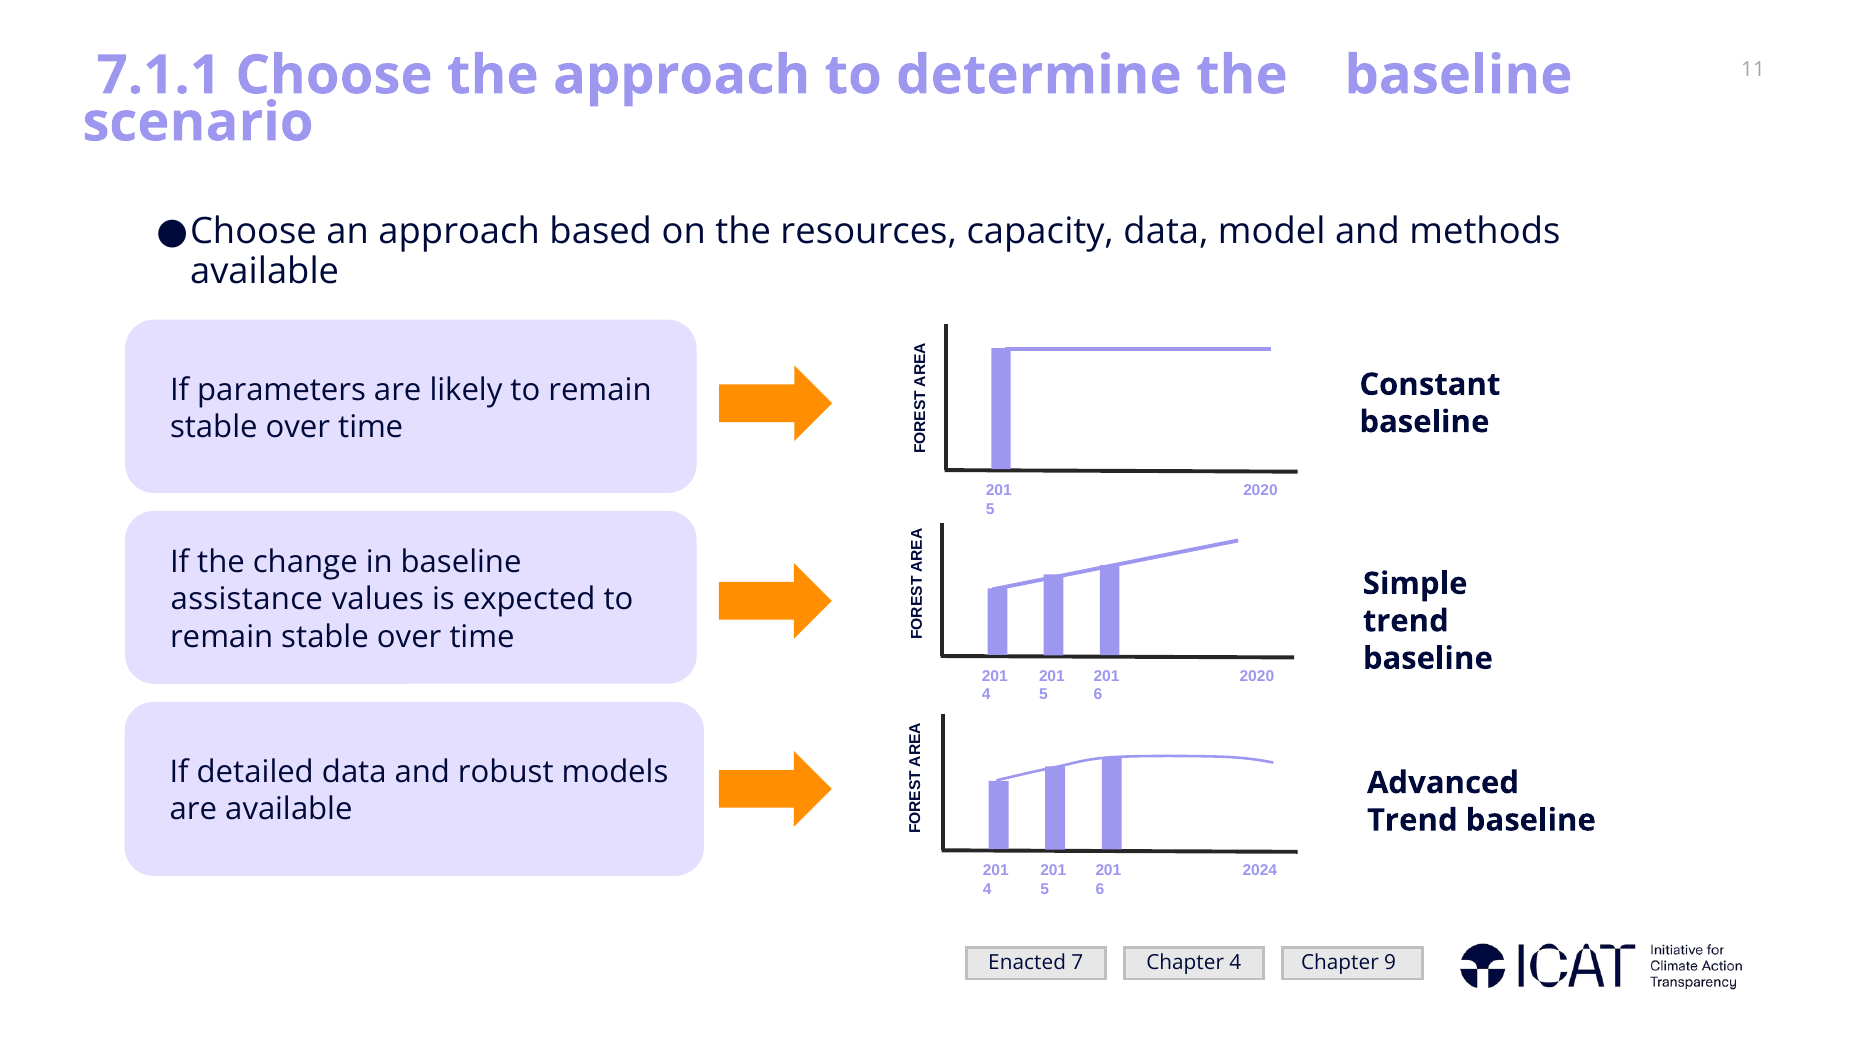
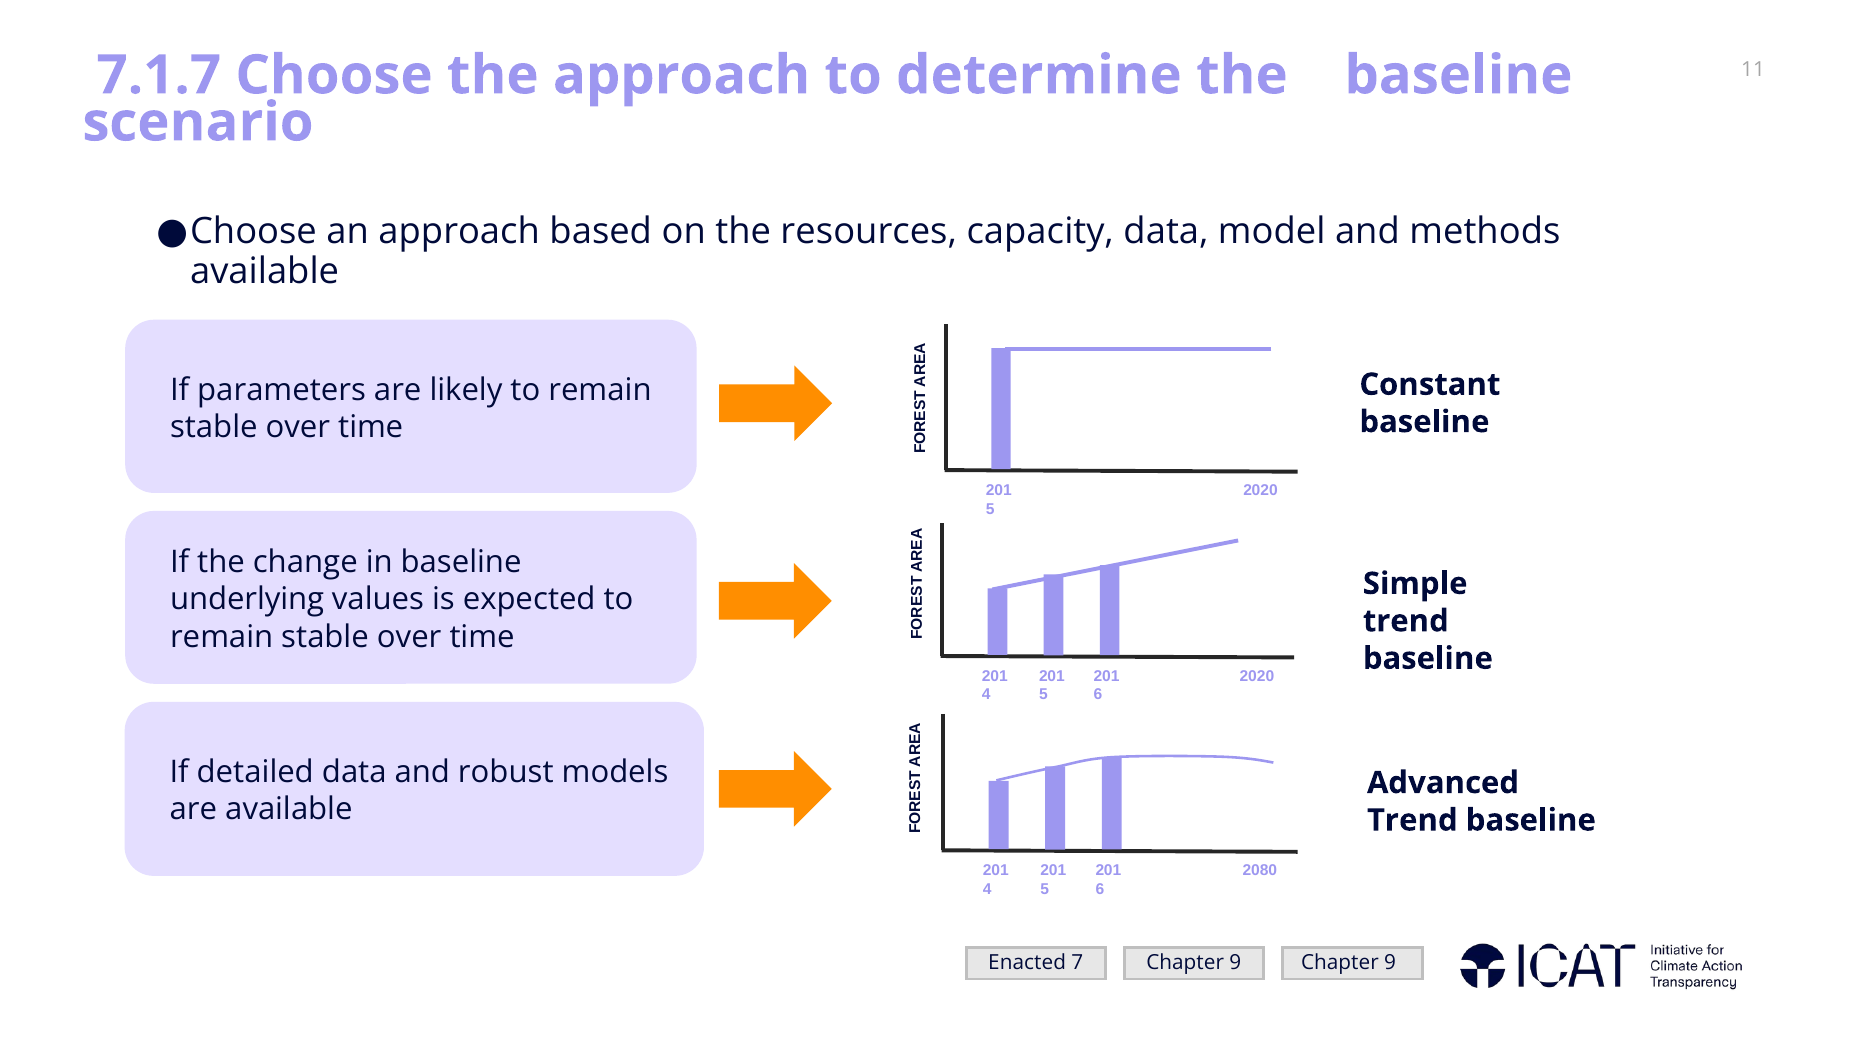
7.1.1: 7.1.1 -> 7.1.7 (159, 75)
assistance: assistance -> underlying (247, 599)
2024: 2024 -> 2080 (1260, 870)
4: 4 -> 9 (1235, 963)
